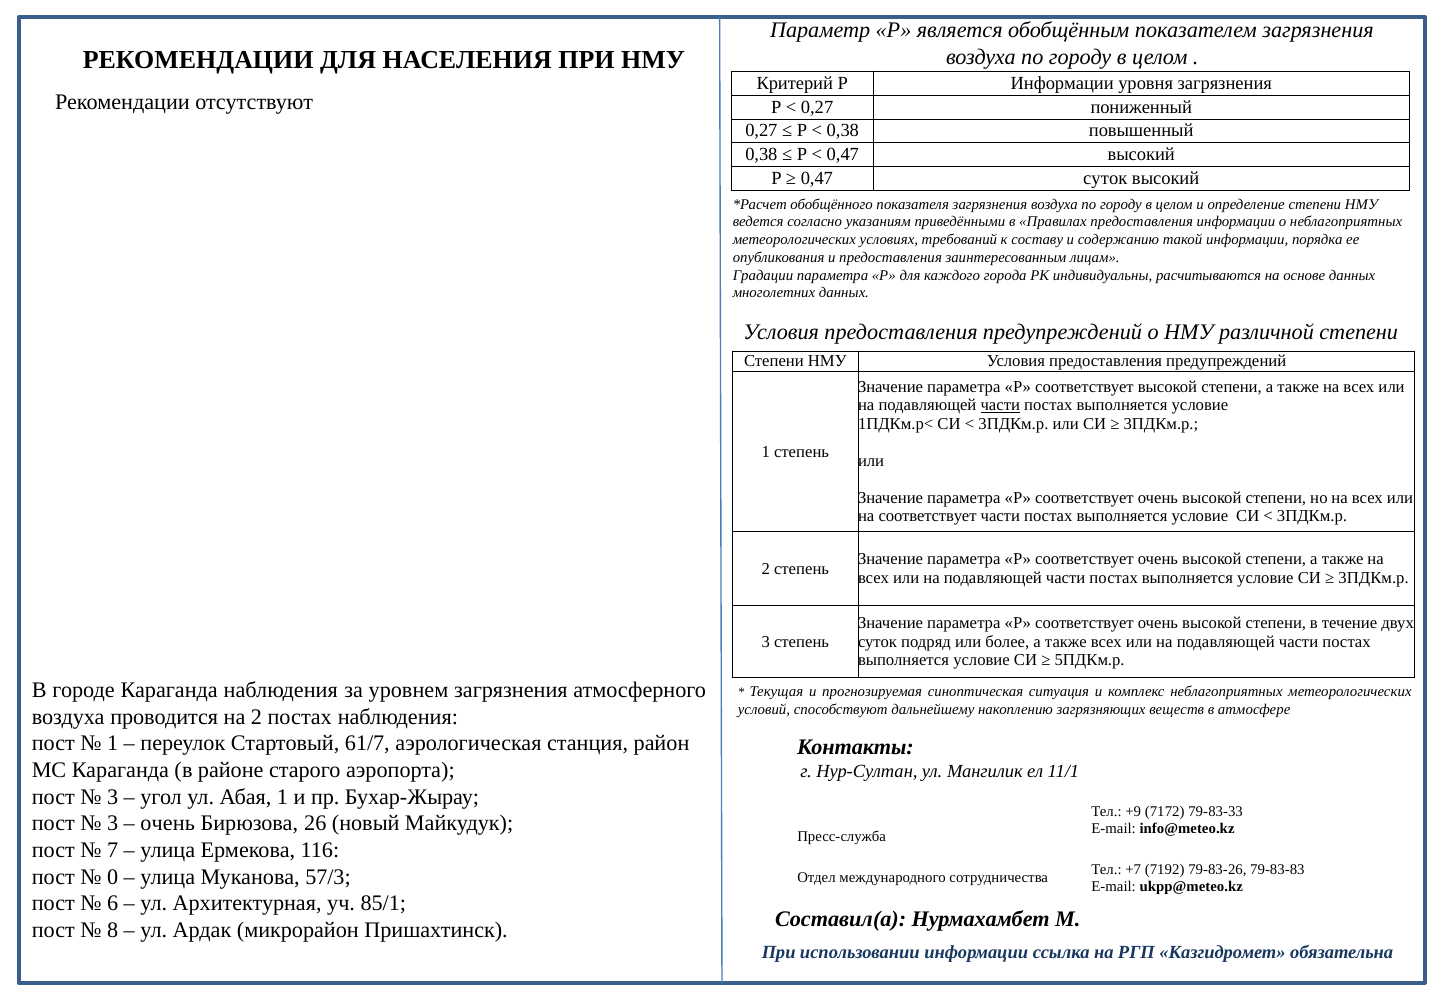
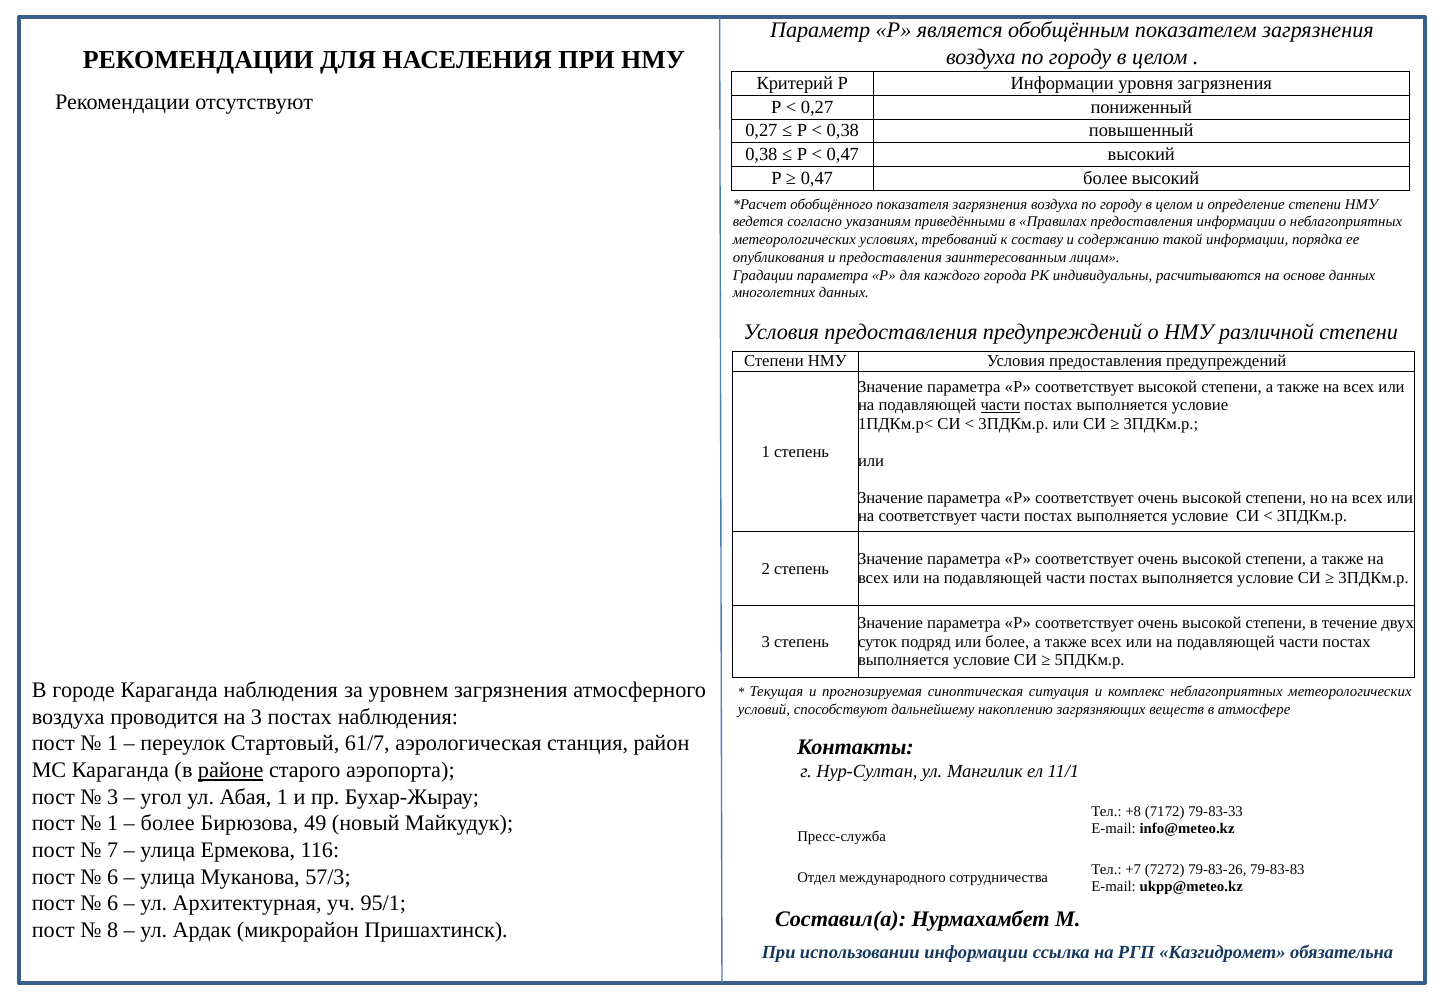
0,47 суток: суток -> более (1105, 178)
на 2: 2 -> 3 (256, 717)
районе underline: none -> present (231, 770)
+9: +9 -> +8 (1133, 812)
3: 3 -> 1 (113, 823)
очень: очень -> более (168, 823)
26: 26 -> 49 (315, 823)
7192: 7192 -> 7272 (1165, 869)
0: 0 -> 6 (113, 877)
85/1: 85/1 -> 95/1 (383, 903)
